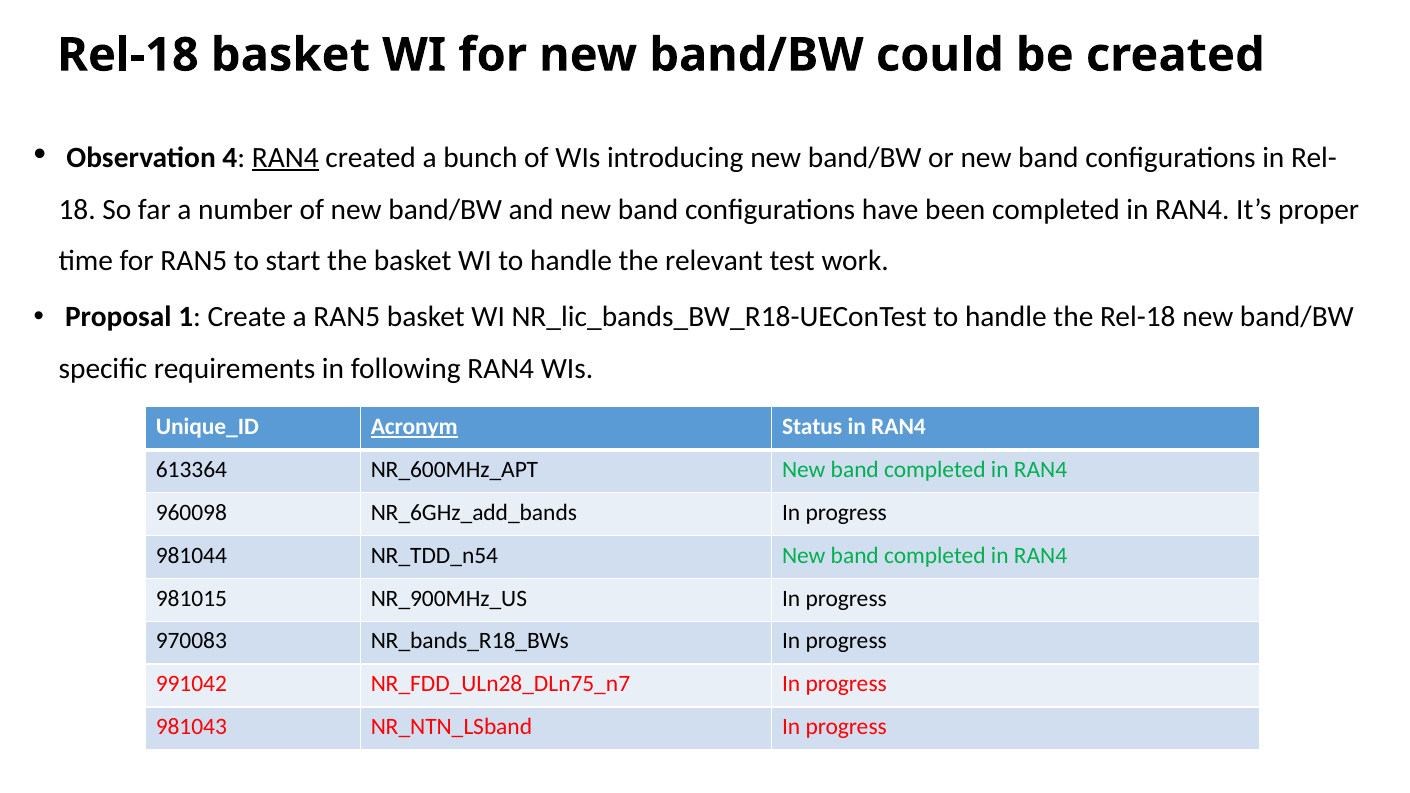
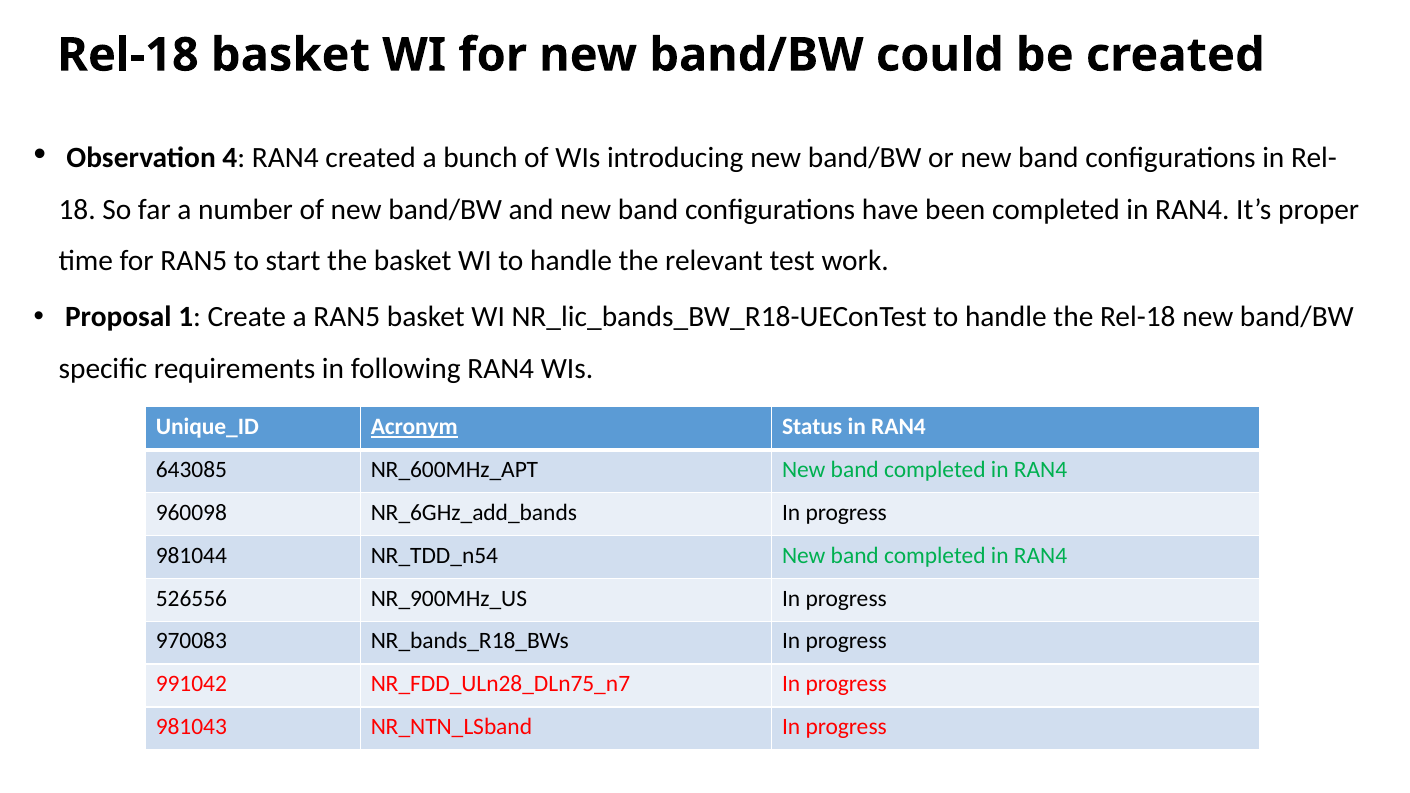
RAN4 underline: present -> none (285, 157)
613364: 613364 -> 643085 (191, 470)
981015: 981015 -> 526556 (191, 599)
